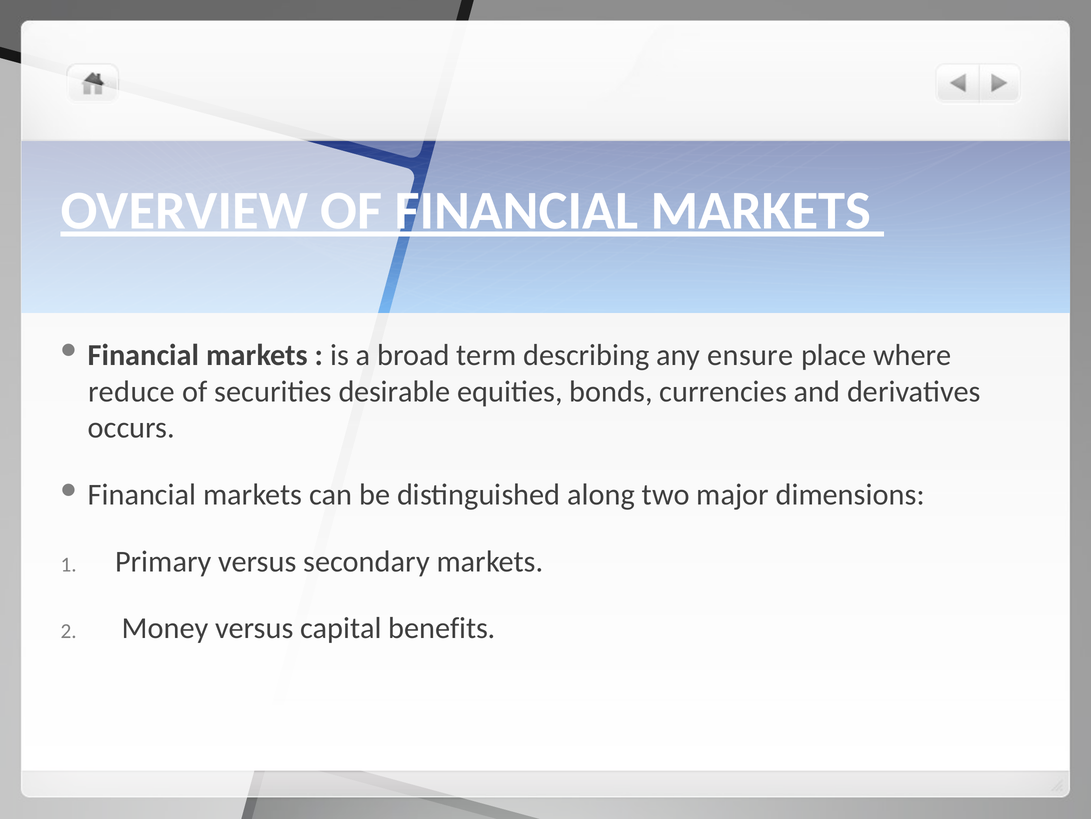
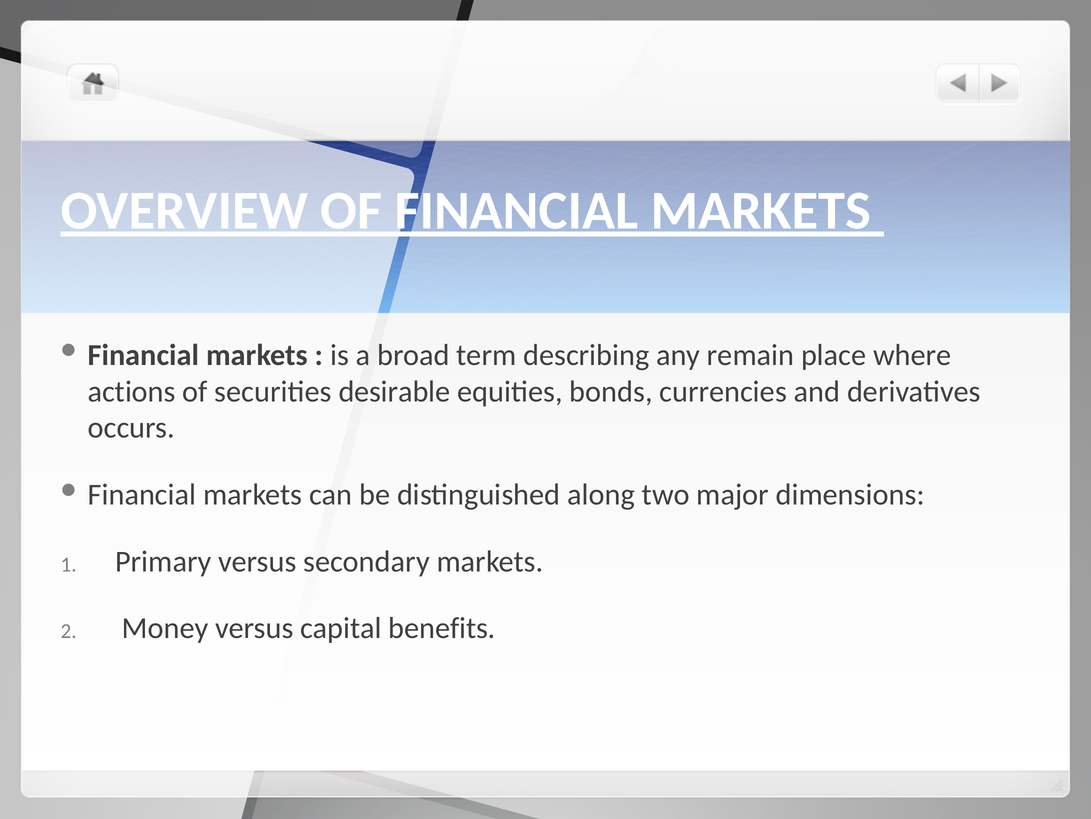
ensure: ensure -> remain (751, 355)
reduce: reduce -> actions (132, 391)
